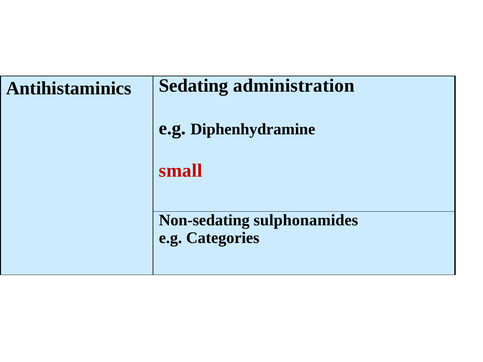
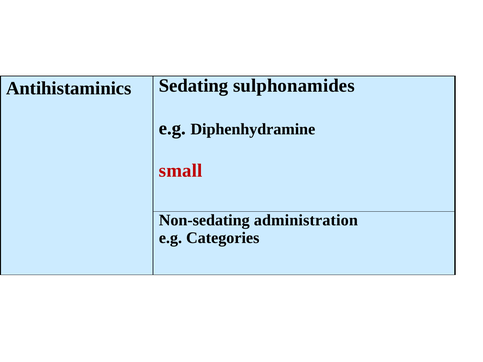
administration: administration -> sulphonamides (294, 86)
sulphonamides: sulphonamides -> administration (306, 220)
